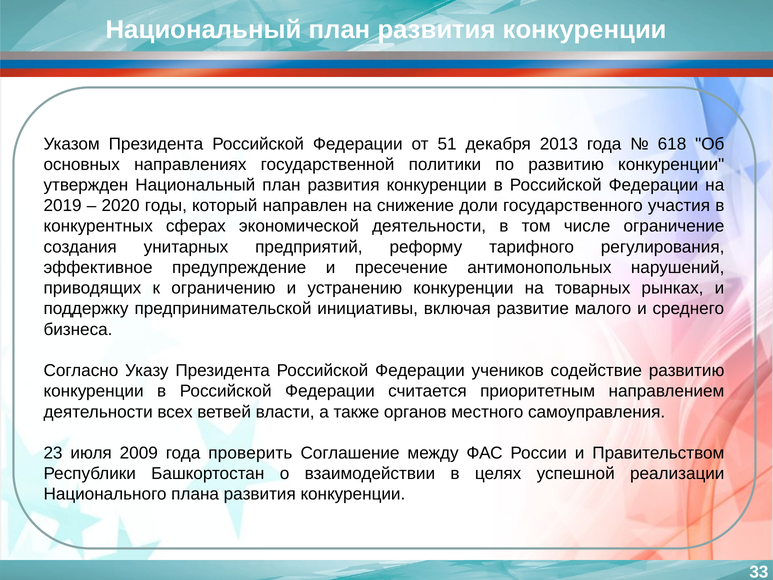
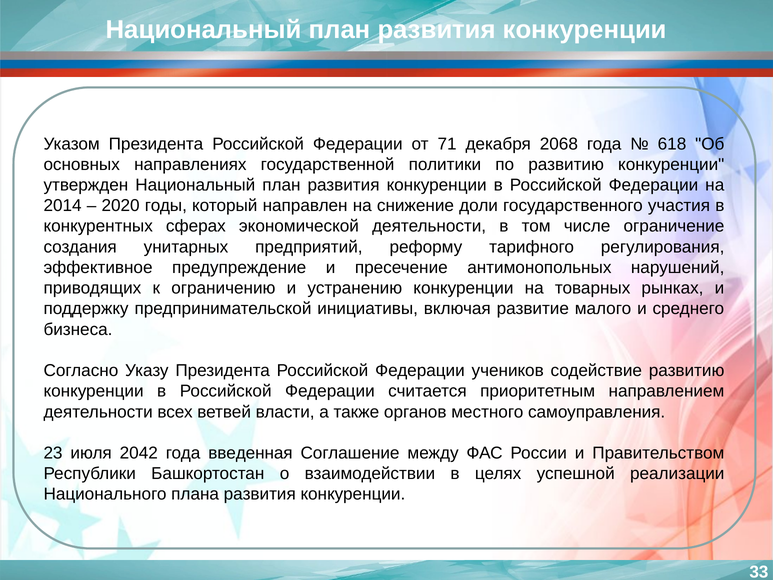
51: 51 -> 71 (447, 144)
2013: 2013 -> 2068 (559, 144)
2019: 2019 -> 2014 (63, 206)
2009: 2009 -> 2042 (139, 453)
проверить: проверить -> введенная (250, 453)
